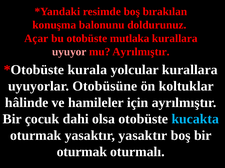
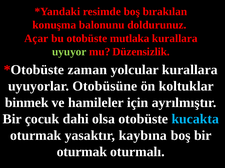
uyuyor colour: pink -> light green (69, 52)
mu Ayrılmıştır: Ayrılmıştır -> Düzensizlik (141, 52)
kurala: kurala -> zaman (87, 70)
hâlinde: hâlinde -> binmek (27, 103)
yasaktır yasaktır: yasaktır -> kaybına (143, 136)
